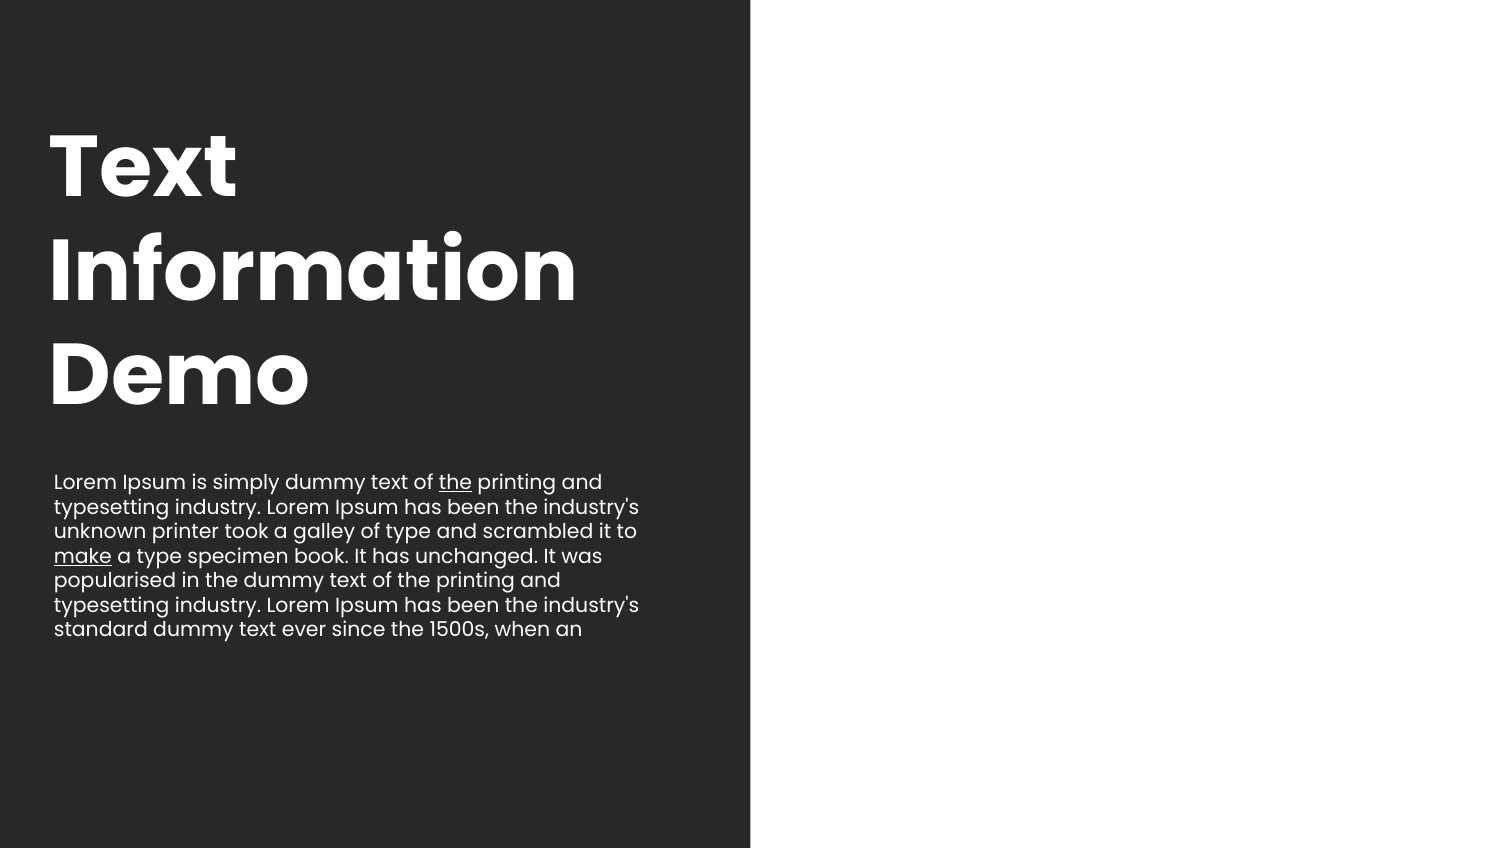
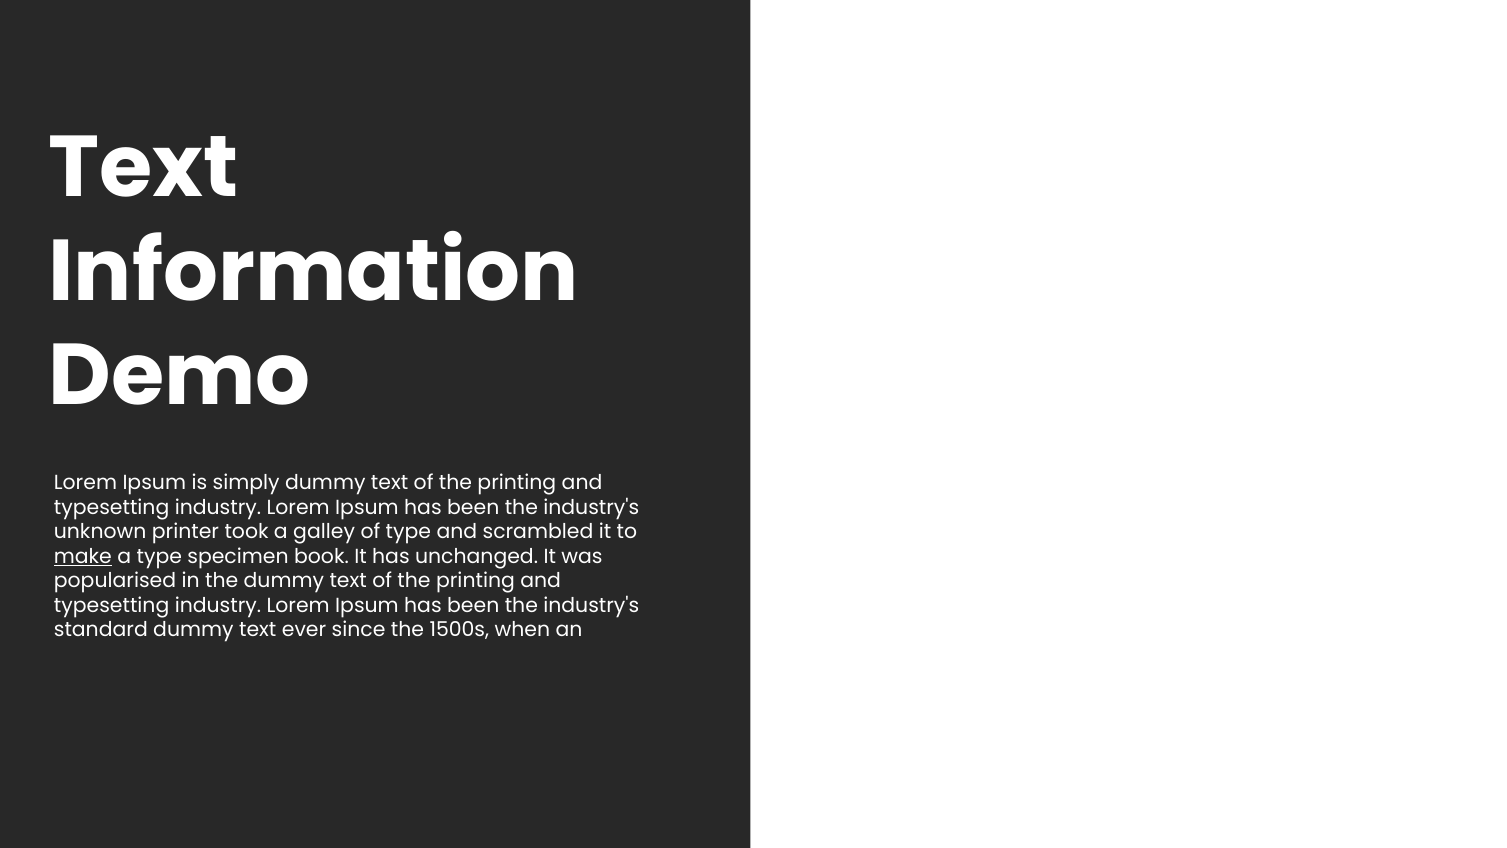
the underline: present -> none (456, 483)
